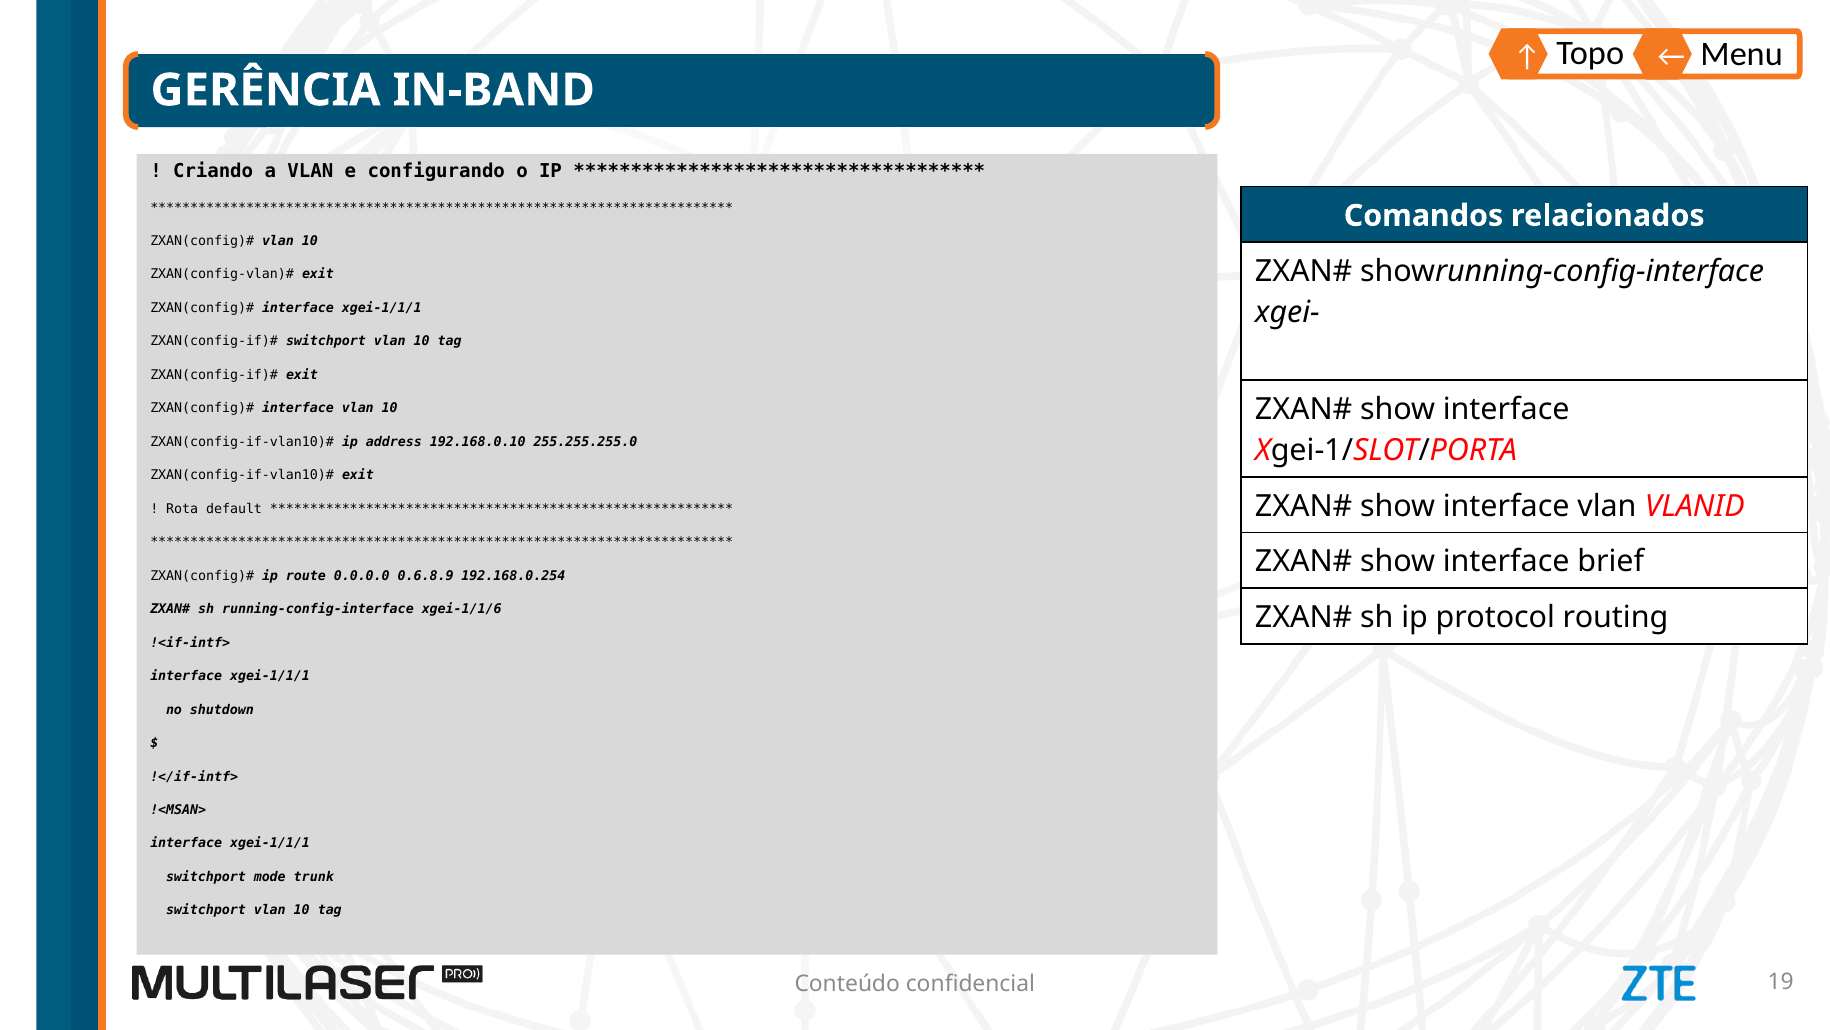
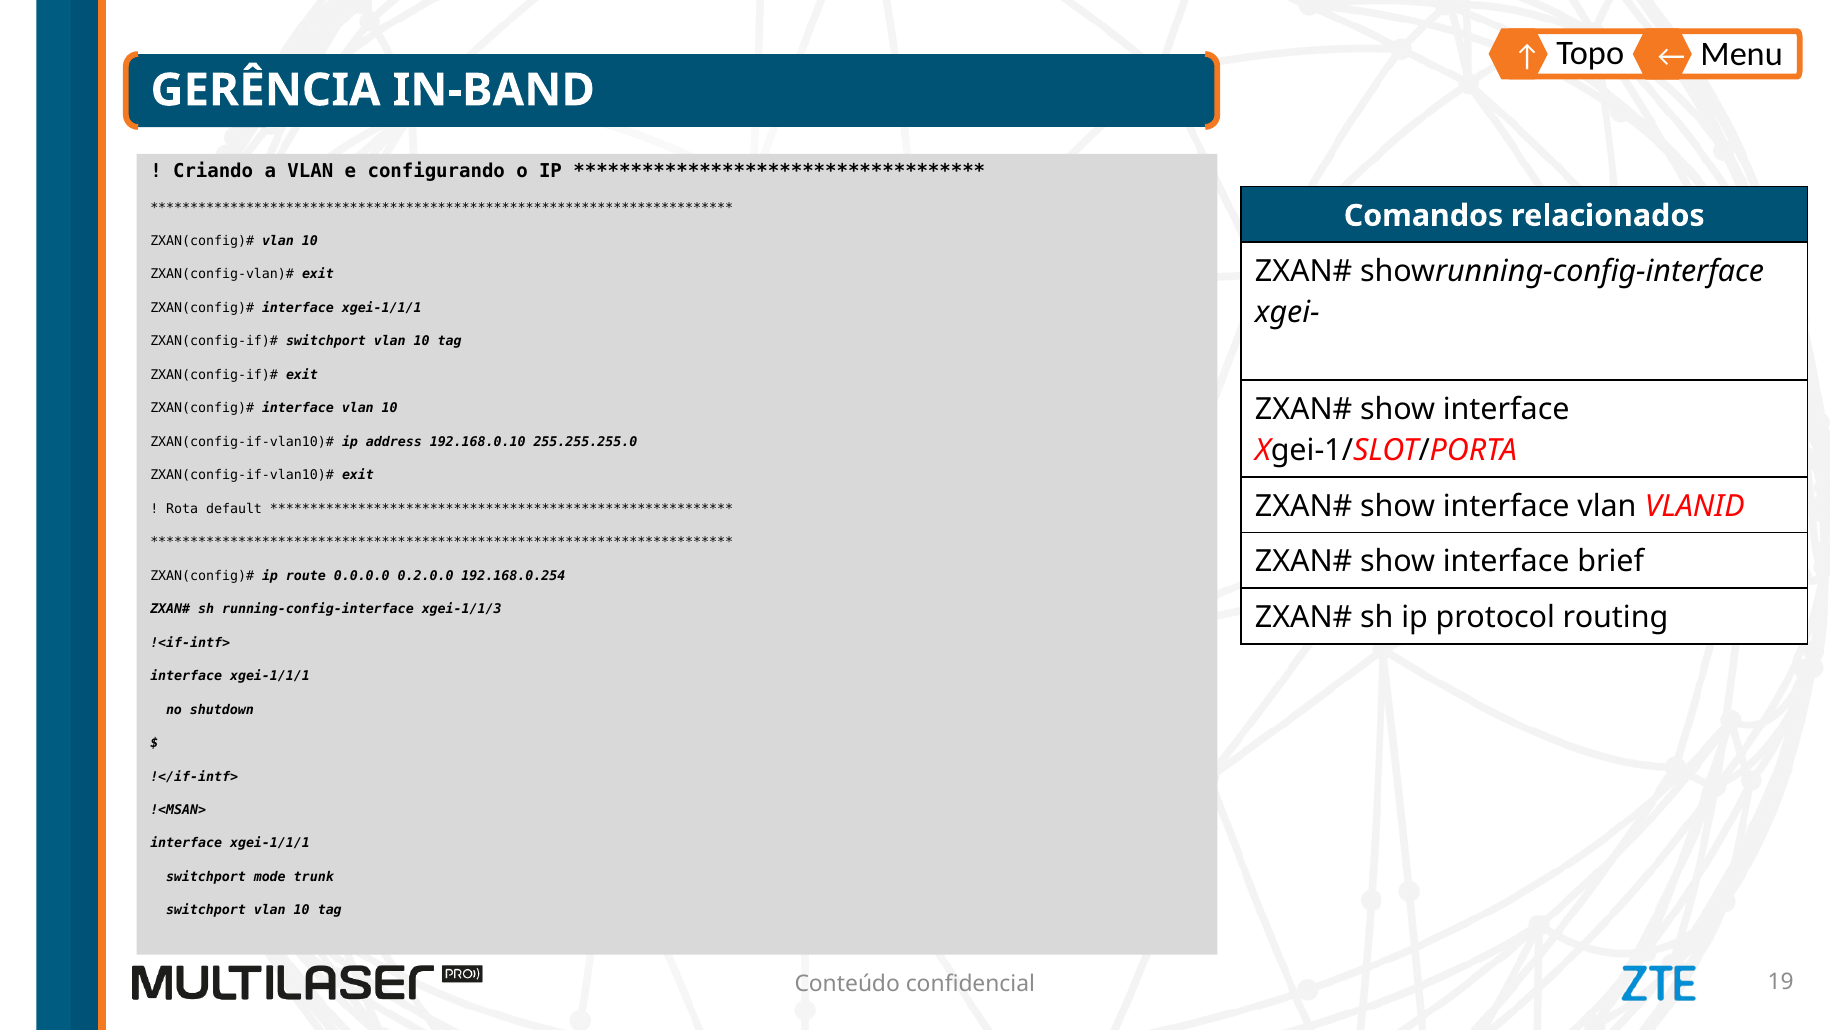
0.6.8.9: 0.6.8.9 -> 0.2.0.0 (426, 575)
xgei-1/1/6: xgei-1/1/6 -> xgei-1/1/3 (462, 609)
